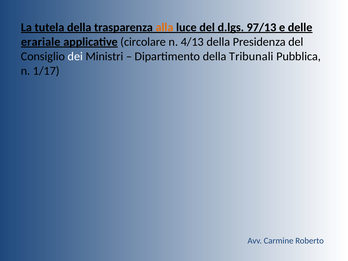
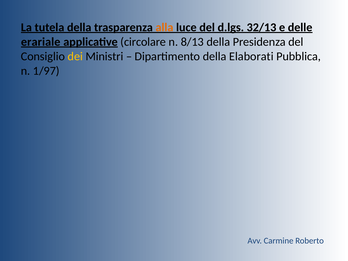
97/13: 97/13 -> 32/13 (262, 27)
4/13: 4/13 -> 8/13 (192, 42)
dei colour: white -> yellow (75, 56)
Tribunali: Tribunali -> Elaborati (251, 56)
1/17: 1/17 -> 1/97 (46, 71)
